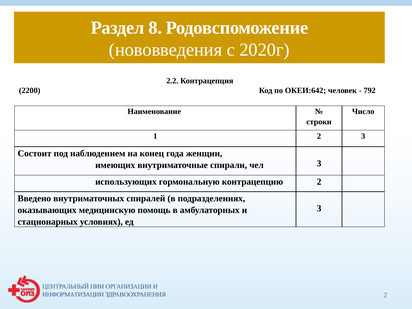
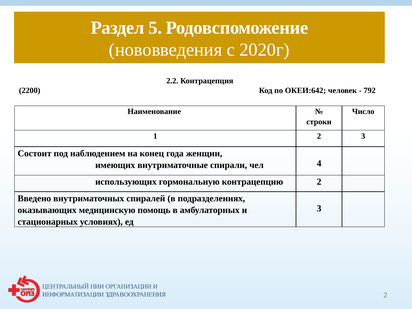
8: 8 -> 5 (155, 28)
чел 3: 3 -> 4 (319, 164)
